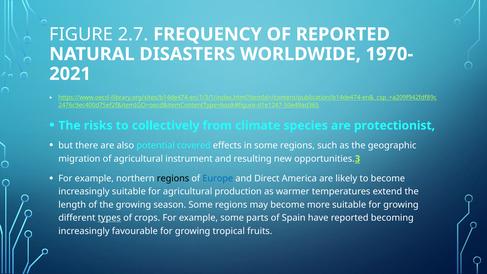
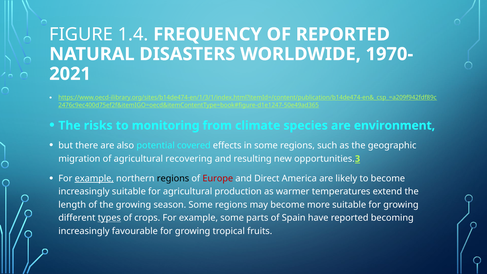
2.7: 2.7 -> 1.4 (133, 34)
collectively: collectively -> monitoring (166, 126)
protectionist: protectionist -> environment (394, 126)
instrument: instrument -> recovering (189, 159)
example underline: none -> present (94, 178)
Europe colour: blue -> red (218, 178)
